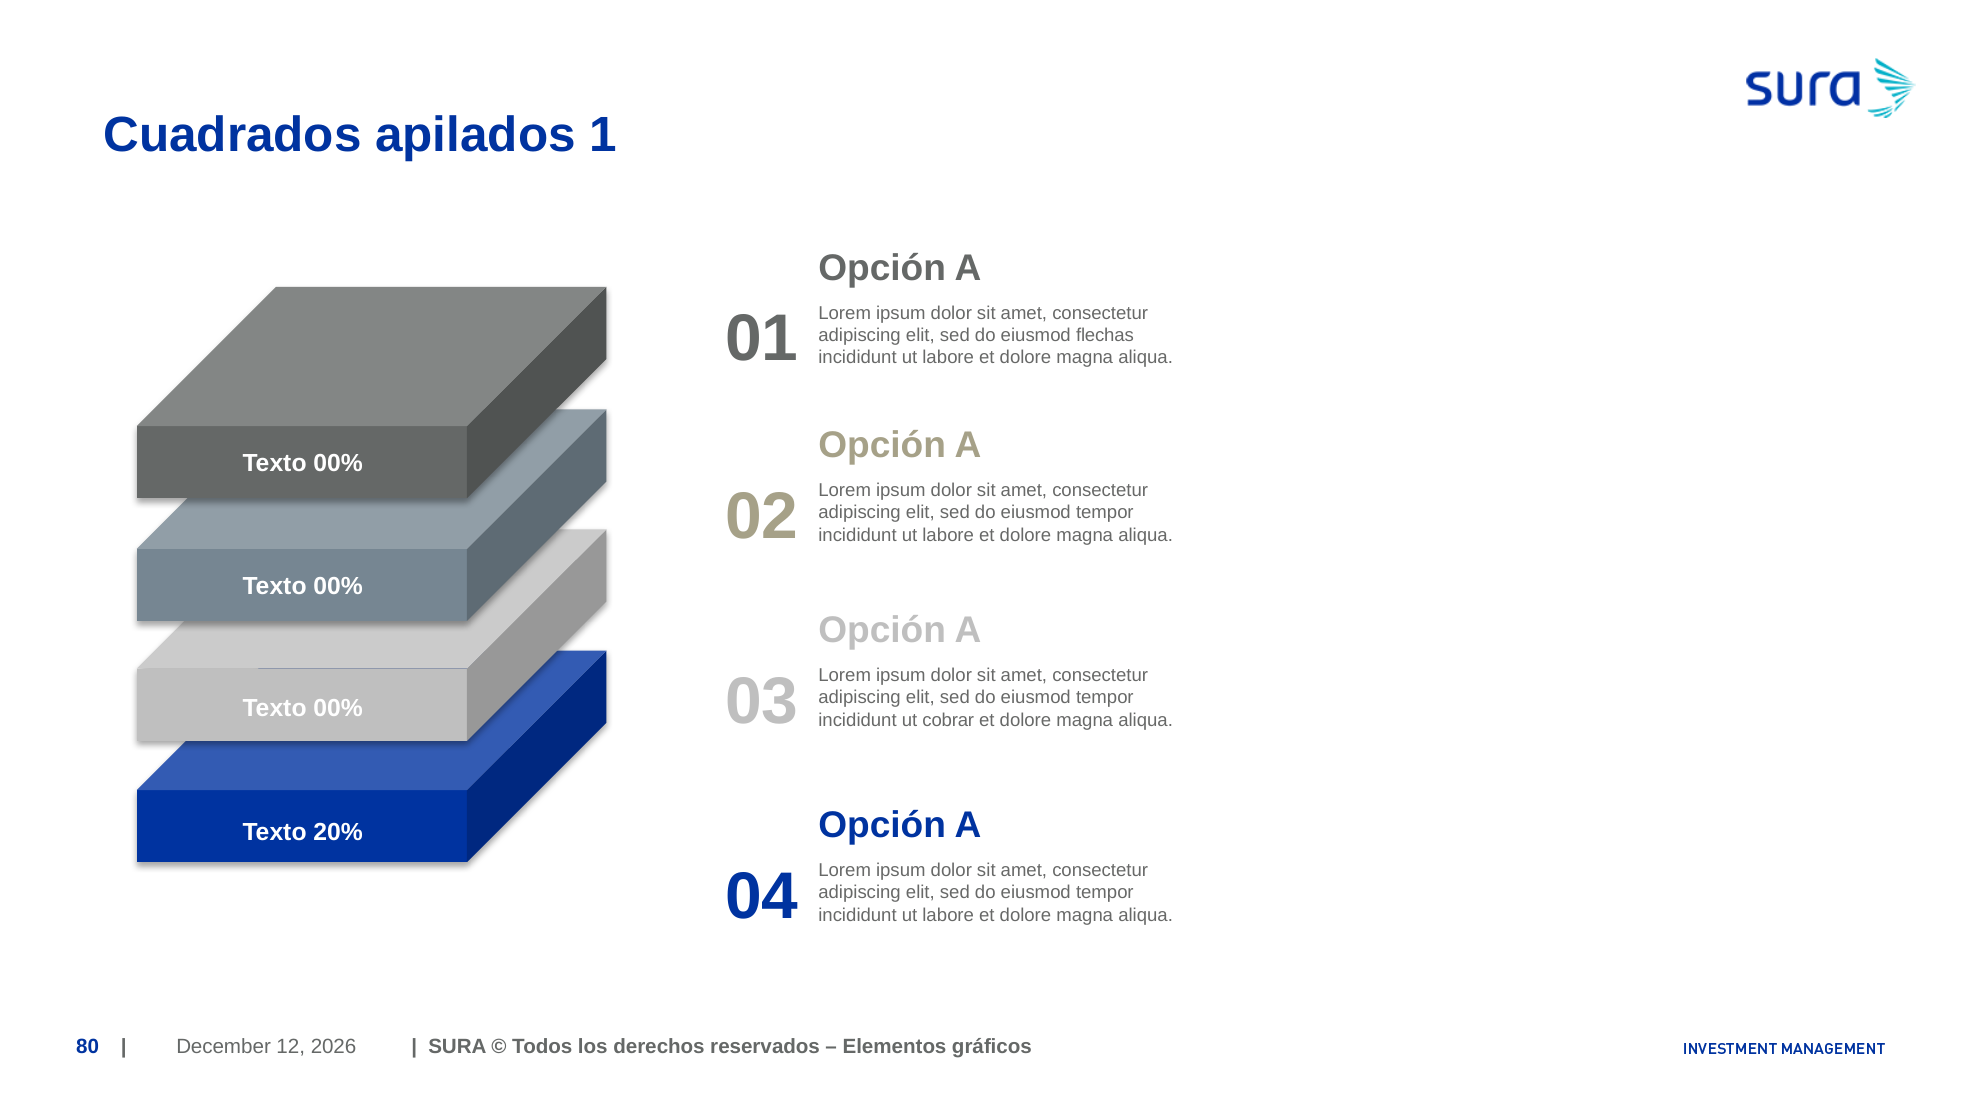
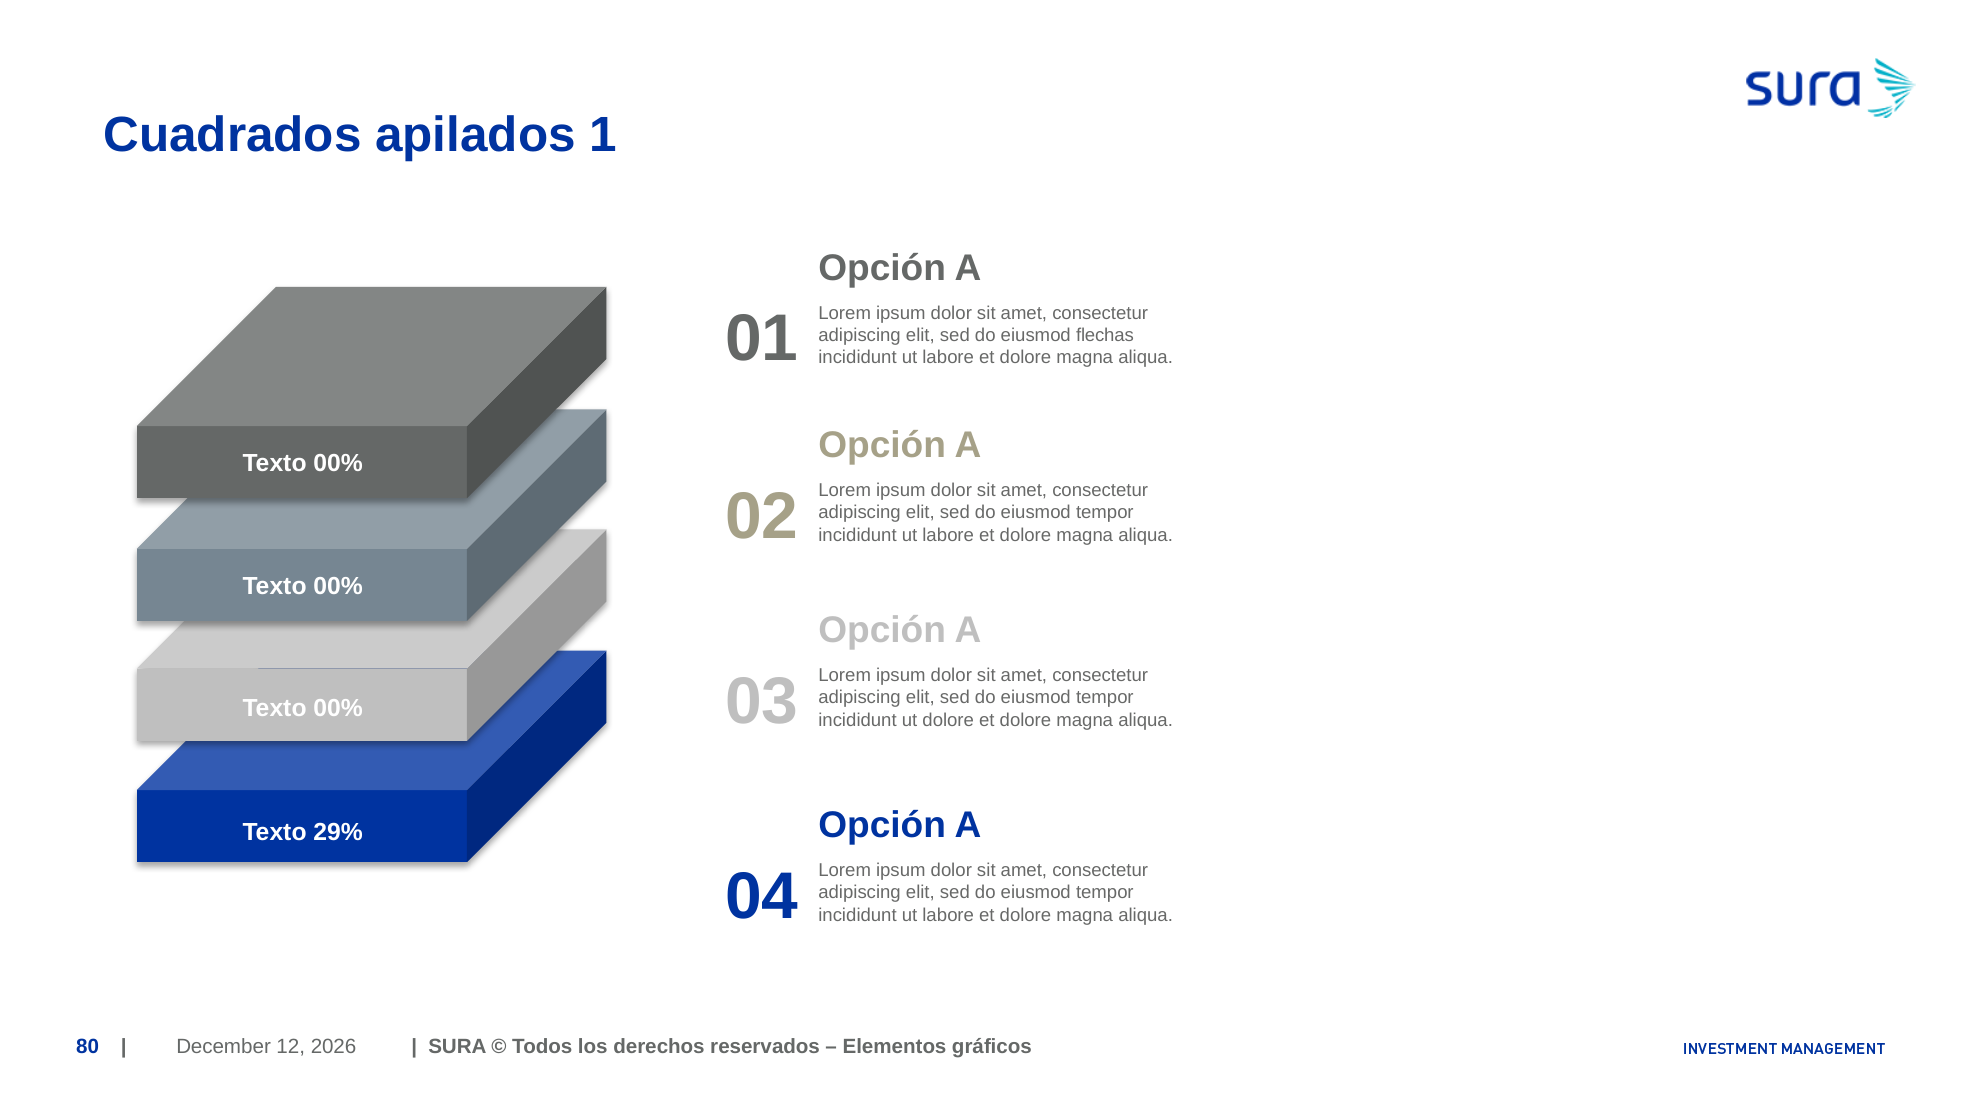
ut cobrar: cobrar -> dolore (948, 720)
20%: 20% -> 29% (338, 833)
